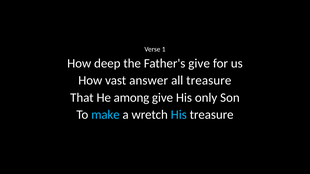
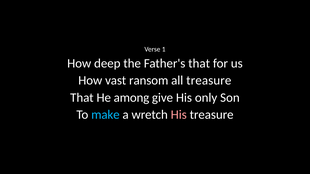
Father's give: give -> that (199, 63)
answer: answer -> ransom (149, 81)
His colour: light blue -> pink (179, 115)
